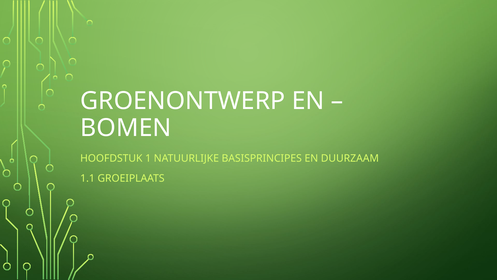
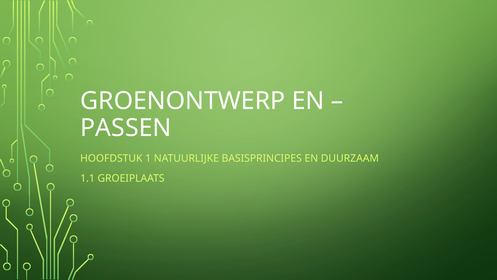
BOMEN: BOMEN -> PASSEN (126, 128)
